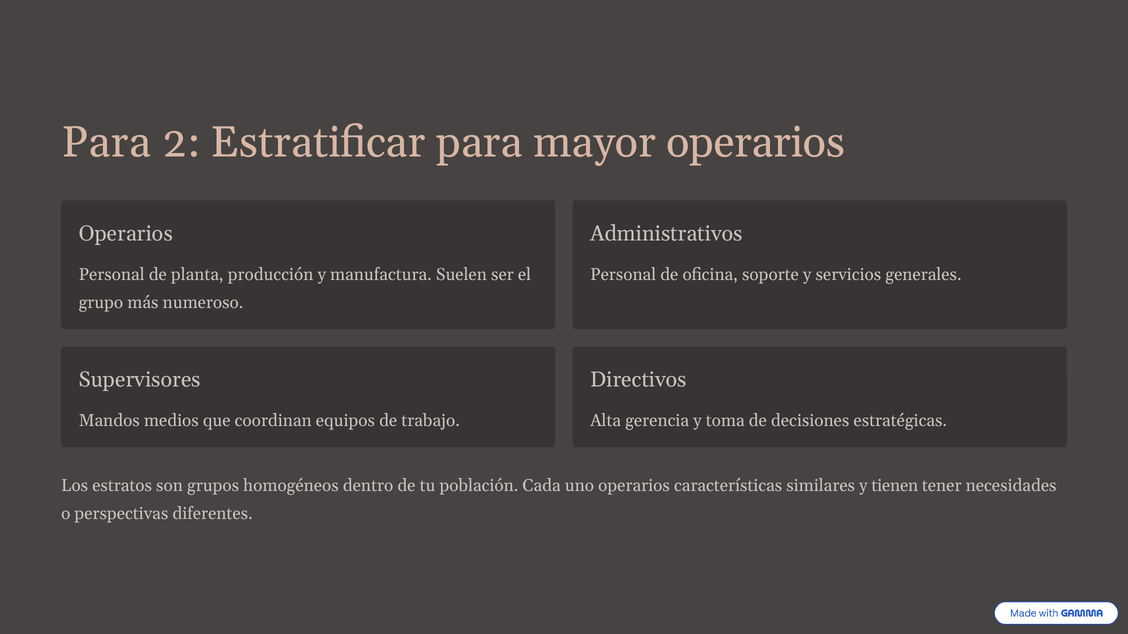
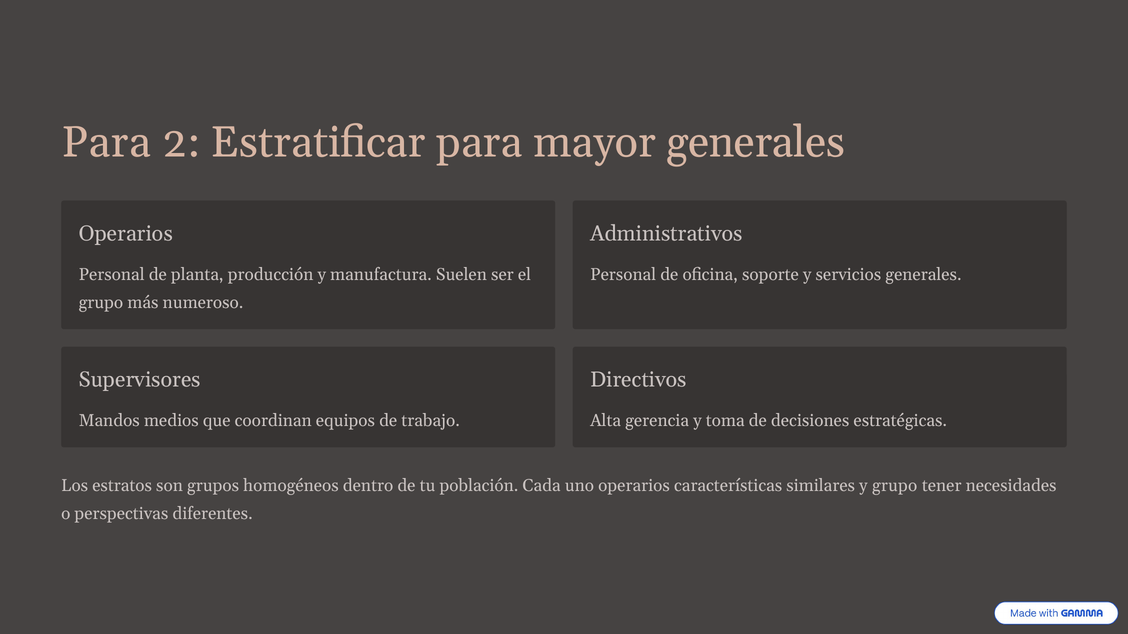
mayor operarios: operarios -> generales (756, 142)
y tienen: tienen -> grupo (895, 486)
